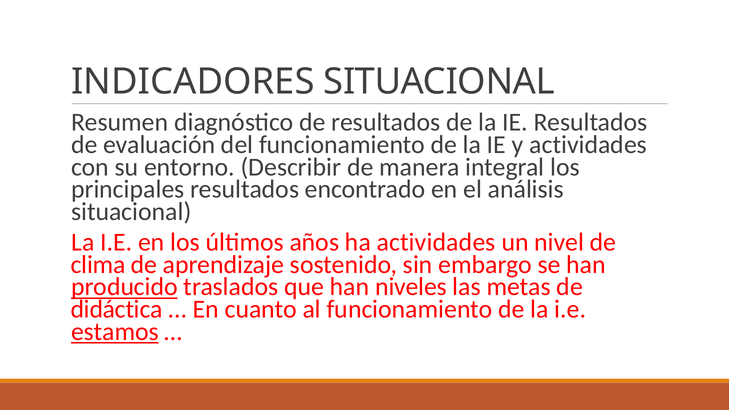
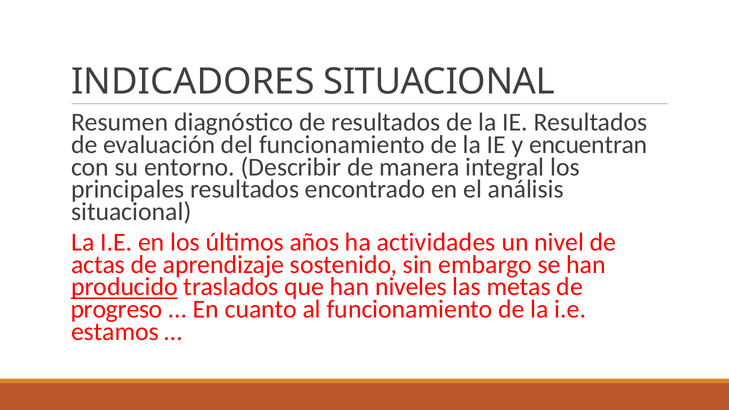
y actividades: actividades -> encuentran (588, 145)
clima: clima -> actas (98, 265)
didáctica: didáctica -> progreso (117, 309)
estamos underline: present -> none (115, 332)
